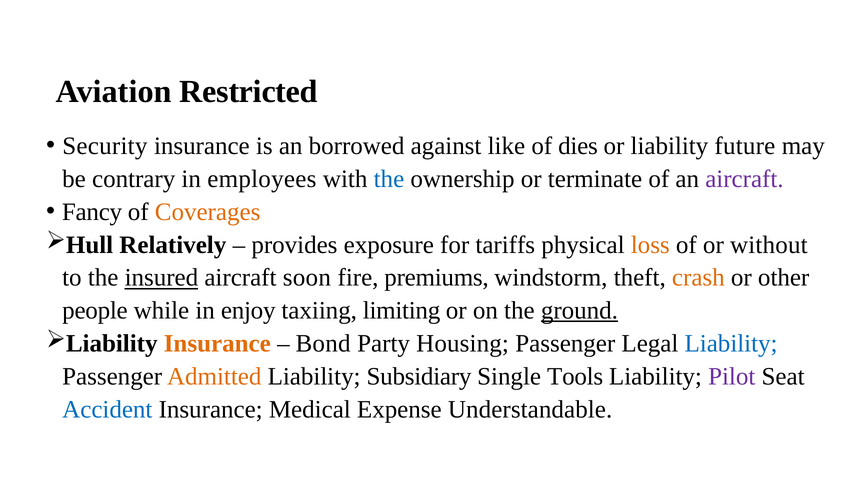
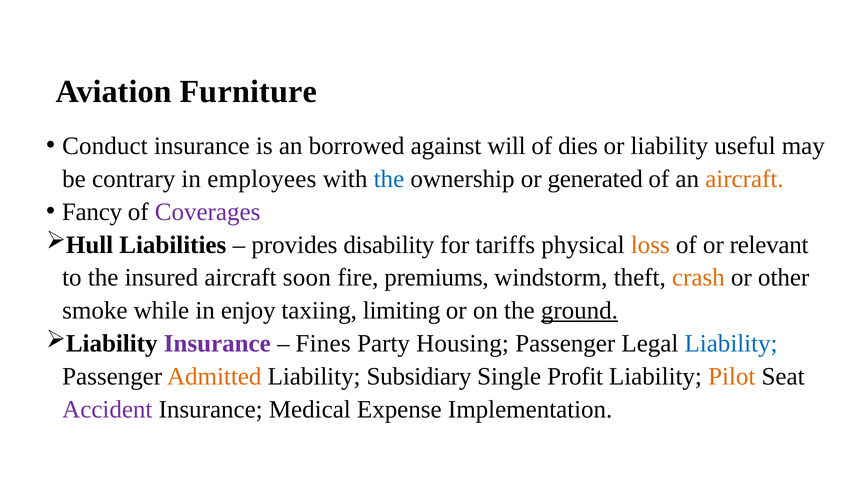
Restricted: Restricted -> Furniture (248, 92)
Security: Security -> Conduct (105, 146)
like: like -> will (507, 146)
future: future -> useful (745, 146)
terminate: terminate -> generated (595, 179)
aircraft colour: purple -> orange (744, 179)
Coverages colour: orange -> purple (208, 212)
Relatively: Relatively -> Liabilities (173, 245)
exposure: exposure -> disability (389, 245)
without: without -> relevant (769, 245)
insured underline: present -> none (161, 278)
people: people -> smoke (95, 311)
Insurance colour: orange -> purple (217, 344)
Bond: Bond -> Fines (323, 344)
Tools: Tools -> Profit (575, 377)
Pilot colour: purple -> orange (732, 377)
Accident colour: blue -> purple (107, 410)
Understandable: Understandable -> Implementation (530, 410)
